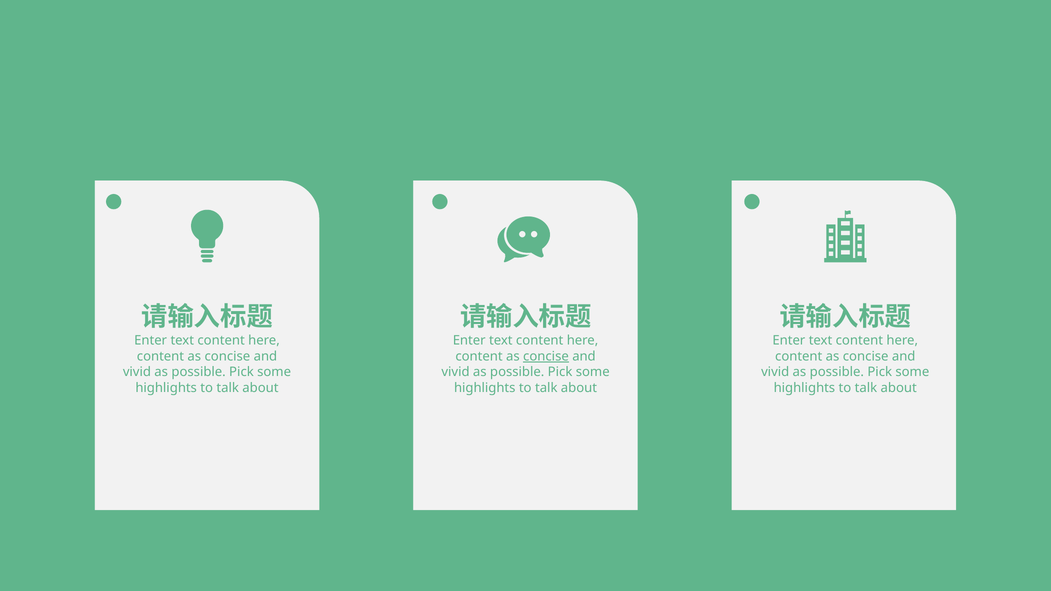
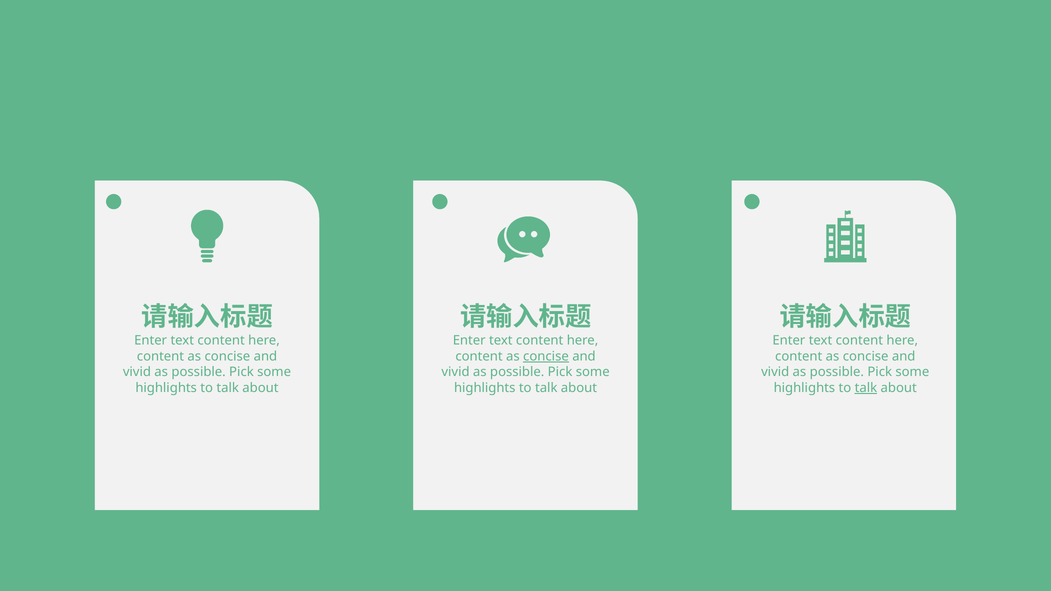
talk underline: none -> present (866, 388)
